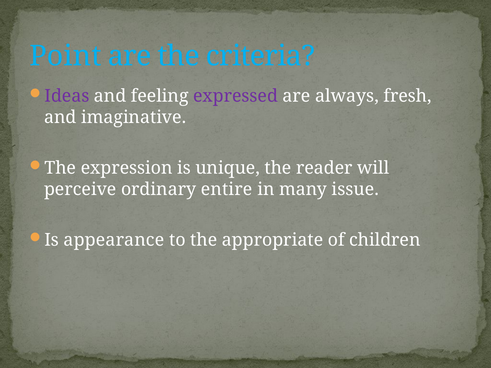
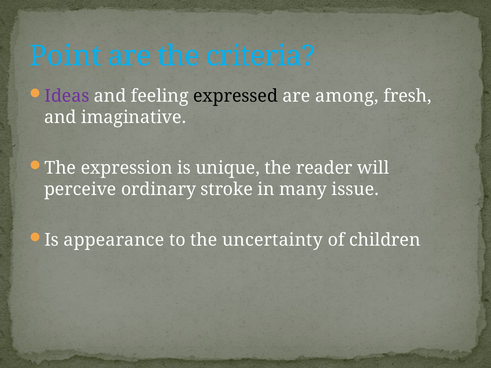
expressed colour: purple -> black (236, 96)
always: always -> among (347, 96)
entire: entire -> stroke (227, 189)
appropriate: appropriate -> uncertainty (272, 240)
